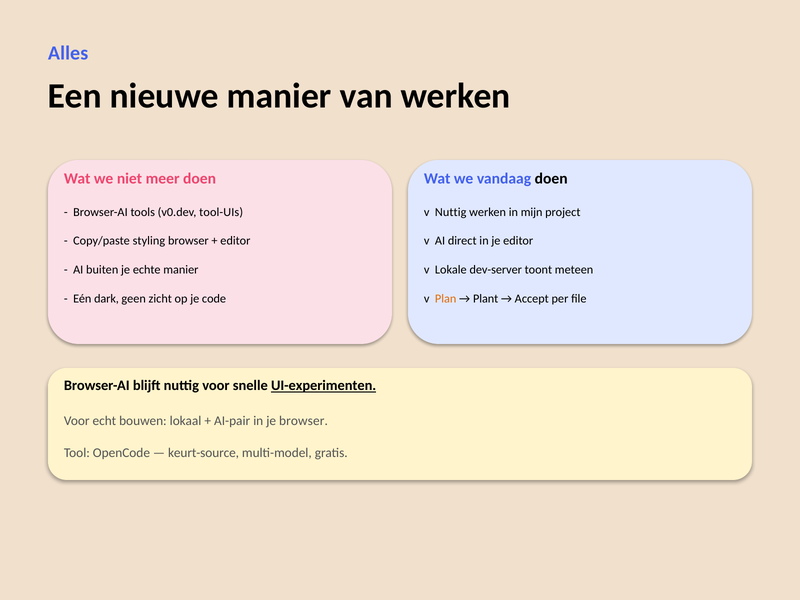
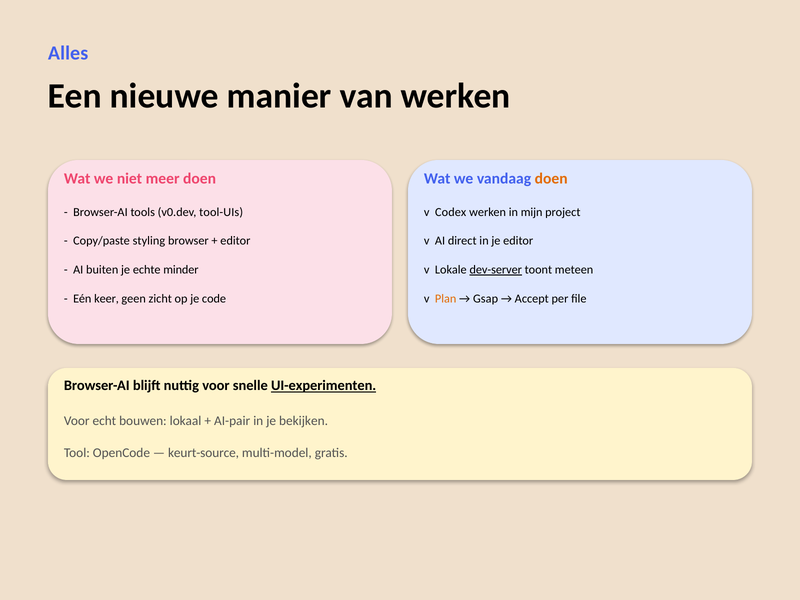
doen colour: black -> orange (551, 178)
v Nuttig: Nuttig -> Codex (451, 212)
echte manier: manier -> minder (181, 270)
dev-server underline: none -> present (496, 270)
dark: dark -> keer (107, 299)
Plant: Plant -> Gsap (486, 299)
je browser: browser -> bekijken (304, 421)
